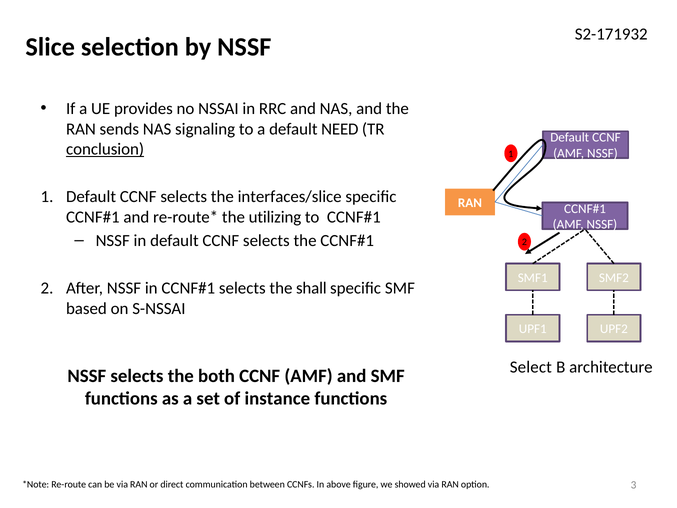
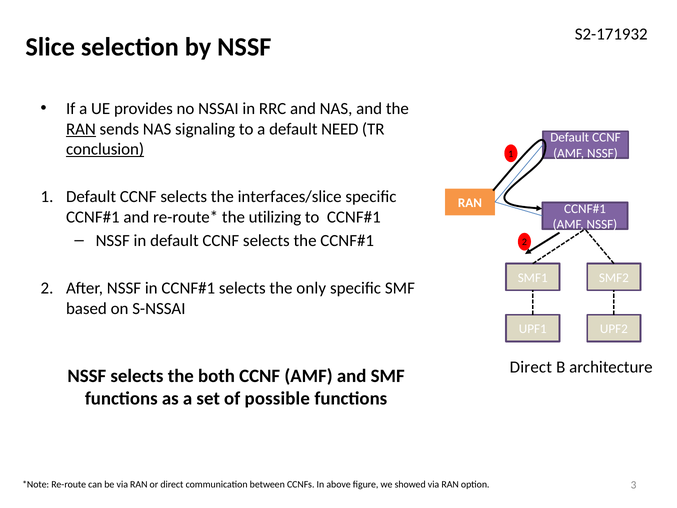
RAN underline: none -> present (81, 129)
shall: shall -> only (311, 288)
Select: Select -> Direct (531, 367)
instance: instance -> possible (277, 398)
